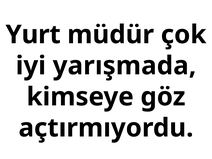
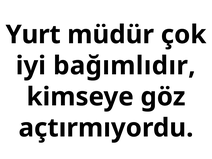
yarışmada: yarışmada -> bağımlıdır (124, 66)
